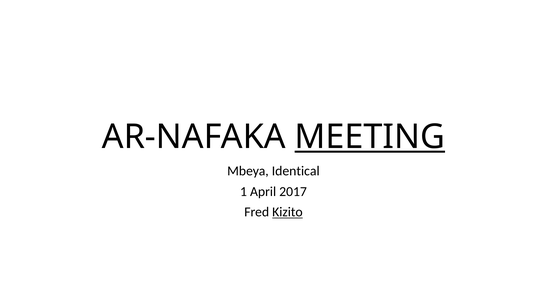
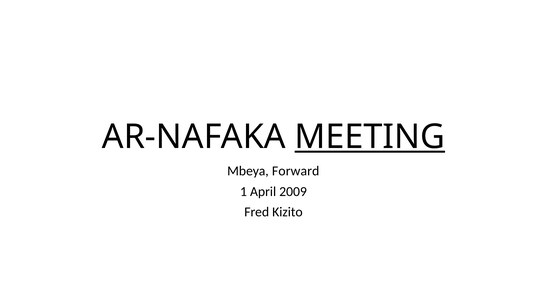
Identical: Identical -> Forward (296, 171)
2017: 2017 -> 2009 (293, 191)
Kizito underline: present -> none (287, 212)
